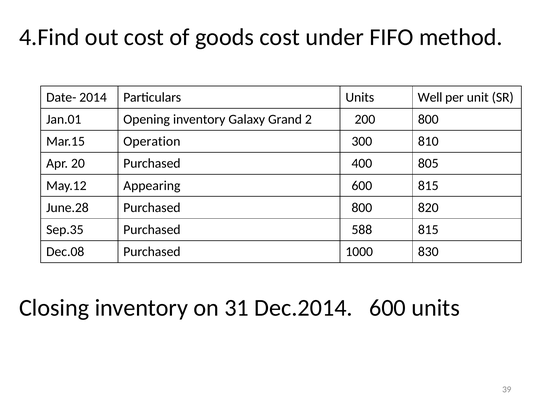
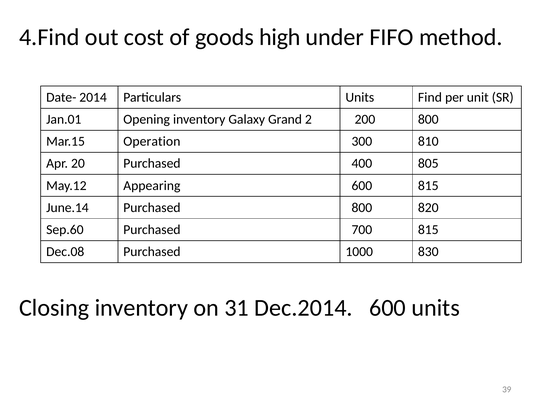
goods cost: cost -> high (280, 37)
Well: Well -> Find (430, 97)
June.28: June.28 -> June.14 (67, 208)
Sep.35: Sep.35 -> Sep.60 (65, 230)
588: 588 -> 700 (362, 230)
